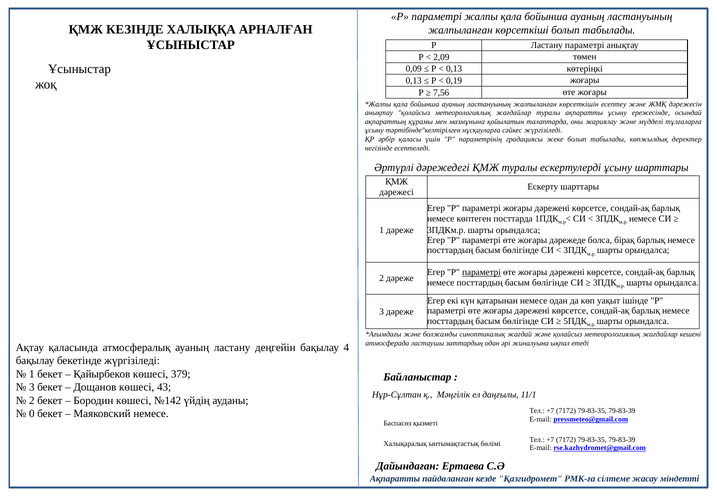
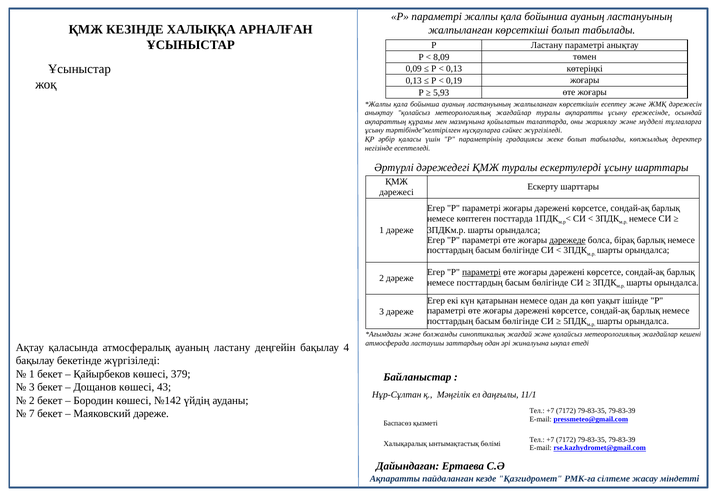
2,09: 2,09 -> 8,09 (441, 57)
7,56: 7,56 -> 5,93 (441, 93)
дәрежеде underline: none -> present (567, 240)
0: 0 -> 7 (32, 414)
Маяковский немесе: немесе -> дәреже (151, 414)
